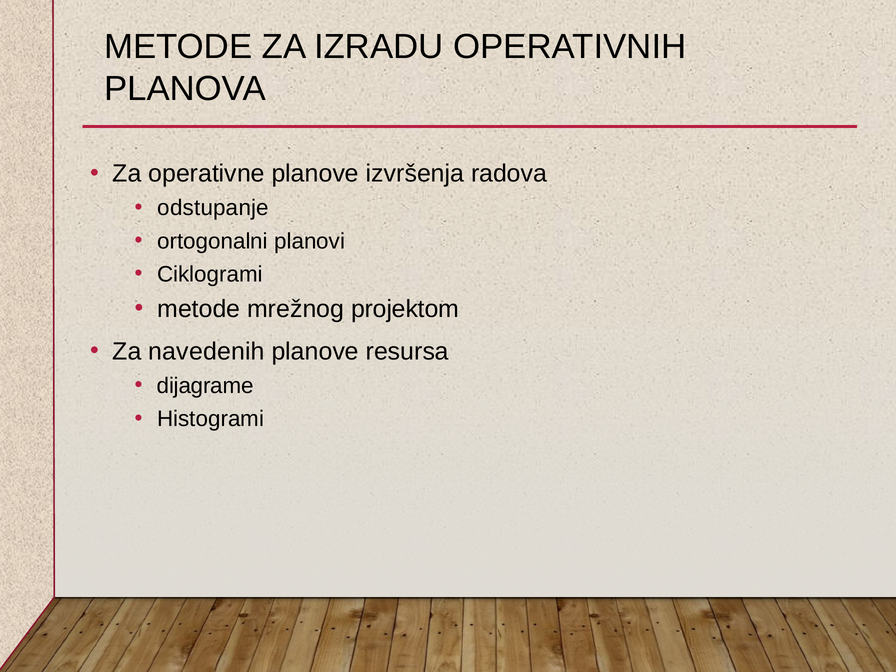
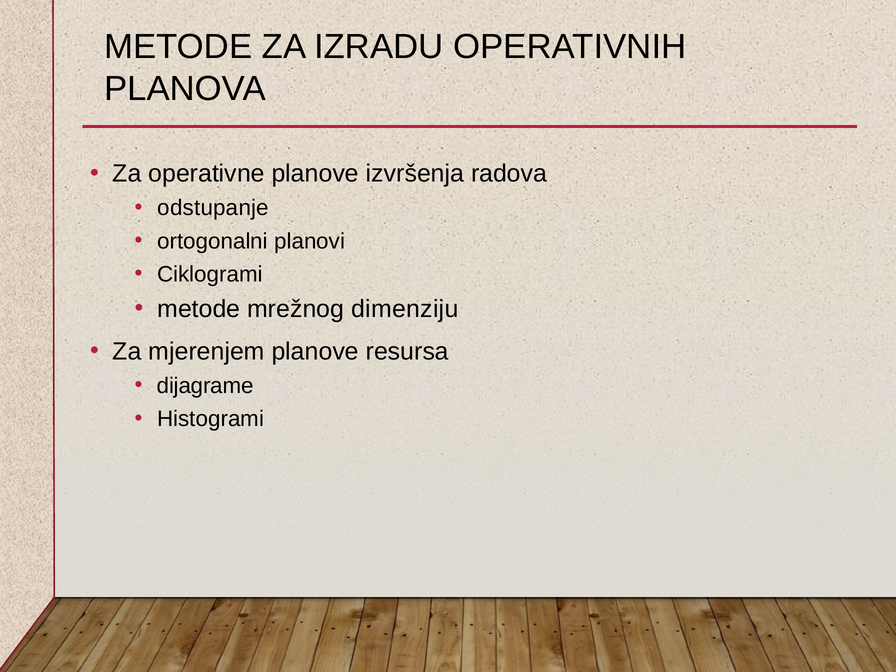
projektom: projektom -> dimenziju (405, 309)
navedenih: navedenih -> mjerenjem (207, 351)
